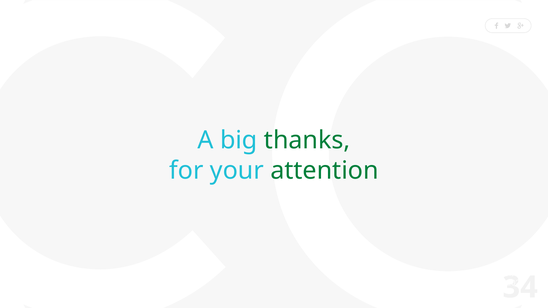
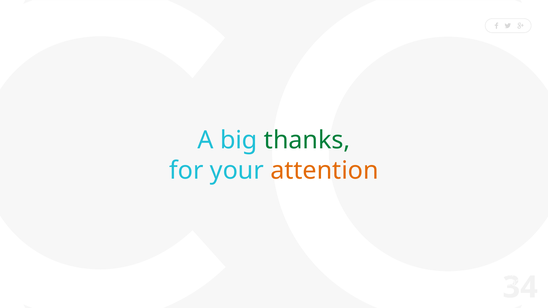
attention colour: green -> orange (324, 171)
